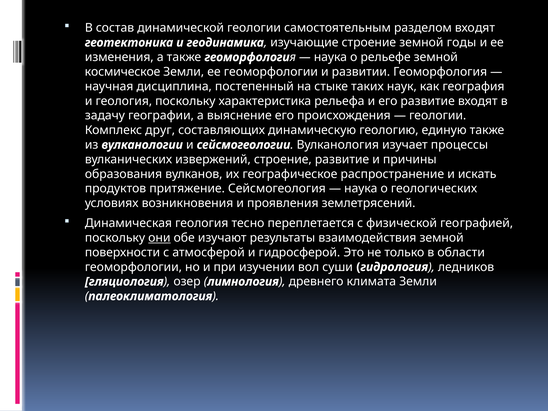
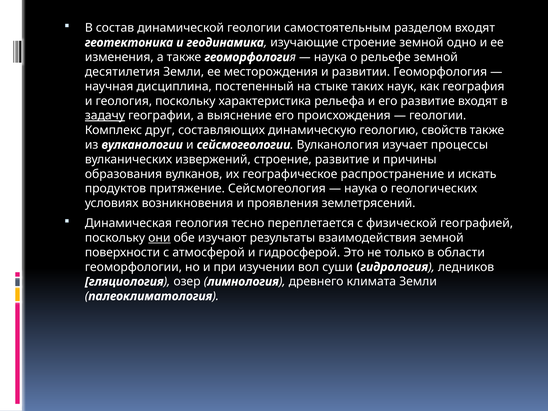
годы: годы -> одно (462, 43)
космическое: космическое -> десятилетия (122, 72)
ее геоморфологии: геоморфологии -> месторождения (271, 72)
задачу underline: none -> present (105, 116)
единую: единую -> свойств (444, 130)
